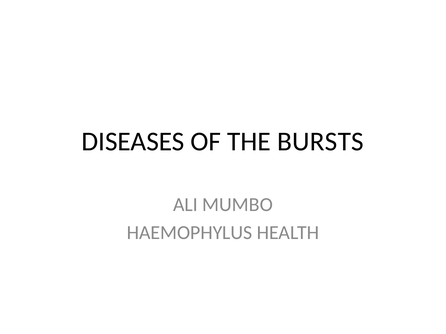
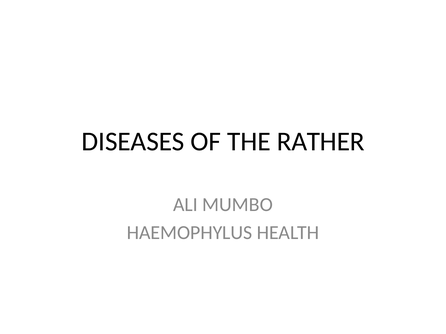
BURSTS: BURSTS -> RATHER (321, 142)
